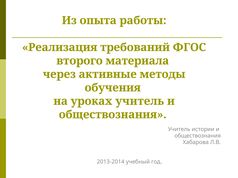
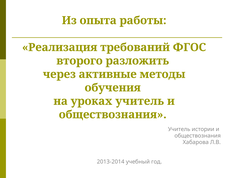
материала: материала -> разложить (137, 61)
